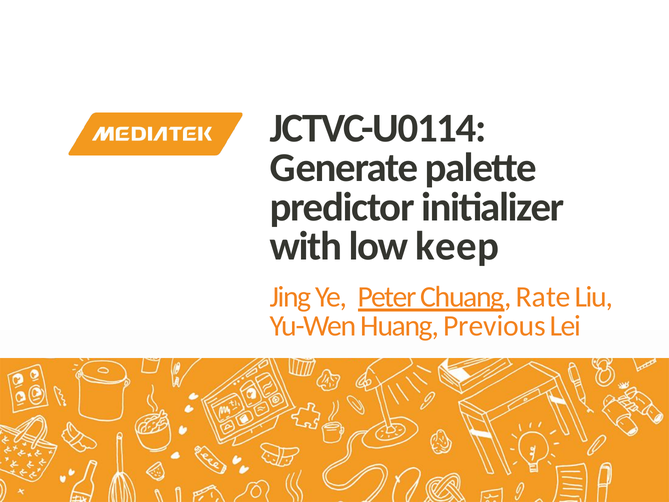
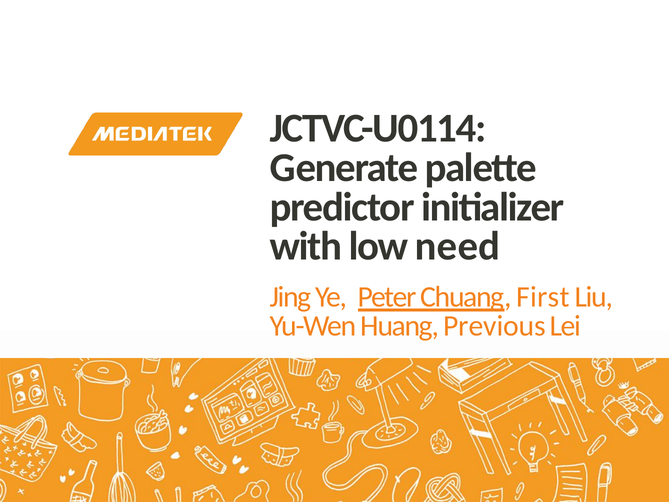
keep: keep -> need (457, 246)
Rate: Rate -> First (543, 297)
